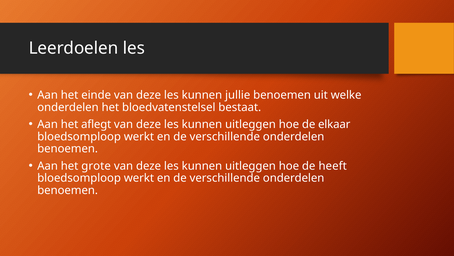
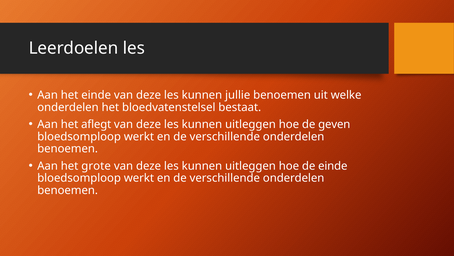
elkaar: elkaar -> geven (334, 124)
de heeft: heeft -> einde (333, 166)
